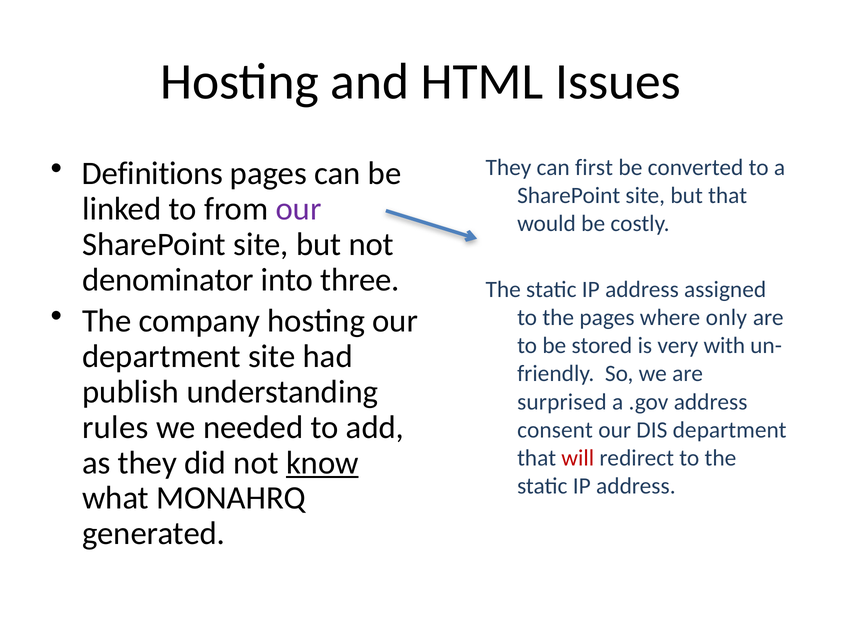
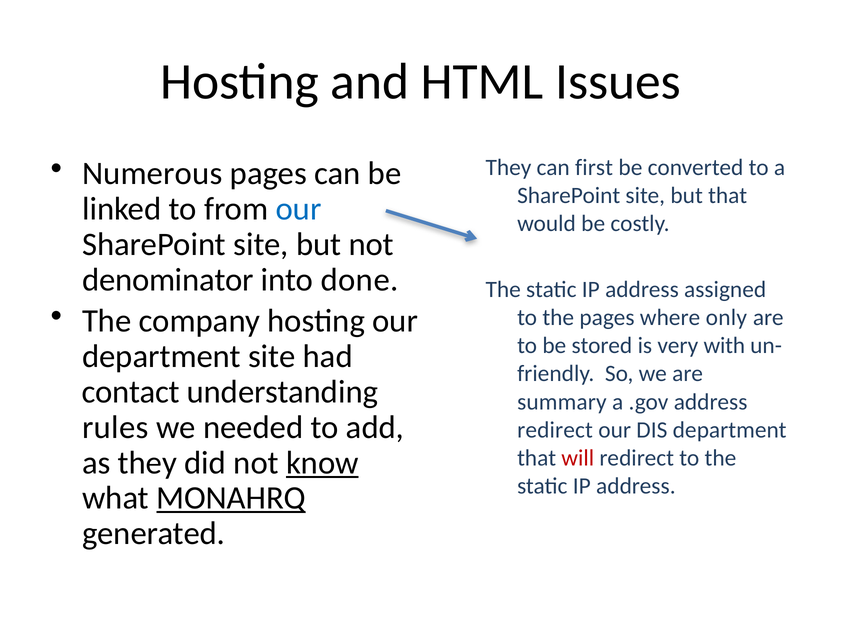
Definitions: Definitions -> Numerous (152, 174)
our colour: purple -> blue (299, 209)
three: three -> done (360, 280)
publish: publish -> contact (131, 392)
surprised: surprised -> summary (562, 402)
consent: consent -> redirect (555, 430)
MONAHRQ underline: none -> present (231, 498)
